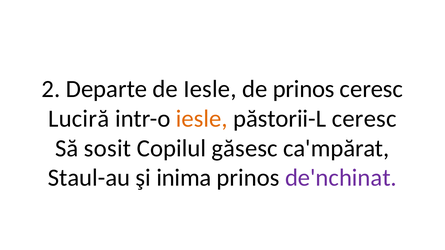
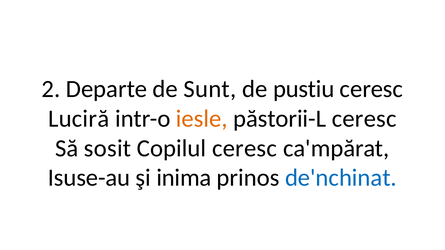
de Iesle: Iesle -> Sunt (210, 89)
de prinos: prinos -> pustiu (304, 89)
Copilul găsesc: găsesc -> ceresc (245, 148)
Staul-au: Staul-au -> Isuse-au (89, 178)
de'nchinat colour: purple -> blue (341, 178)
